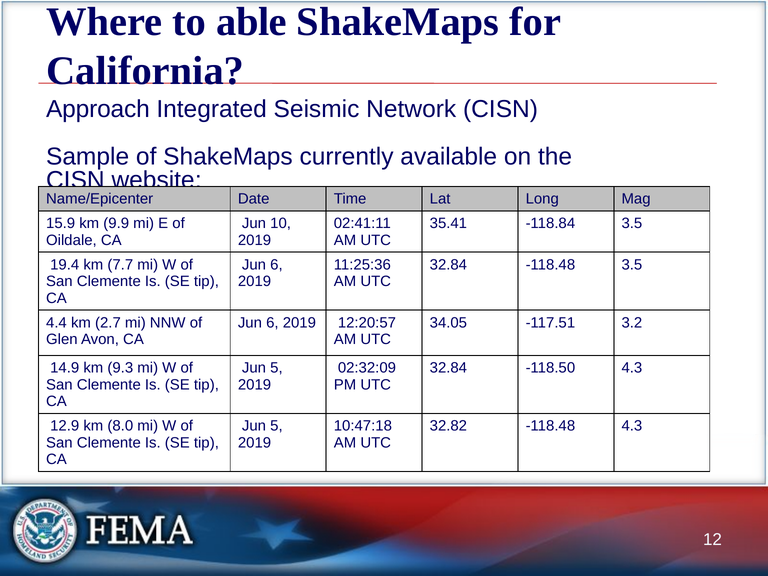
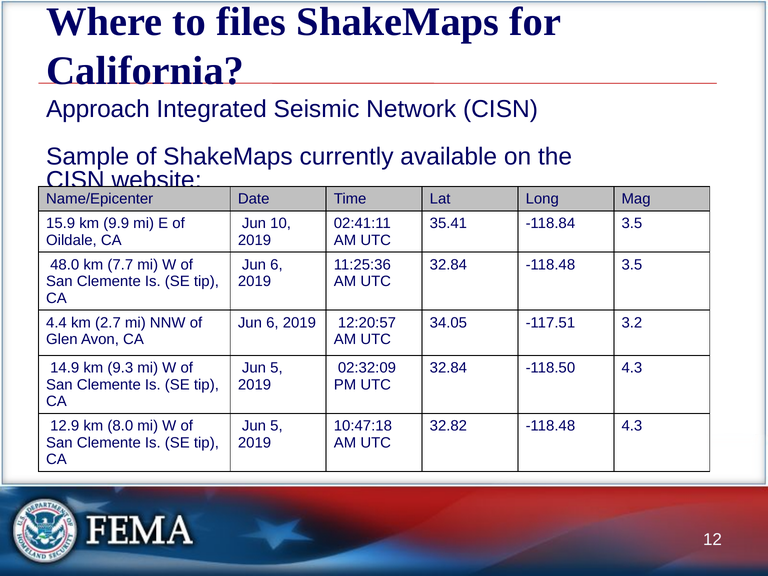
able: able -> files (251, 22)
19.4: 19.4 -> 48.0 (65, 265)
